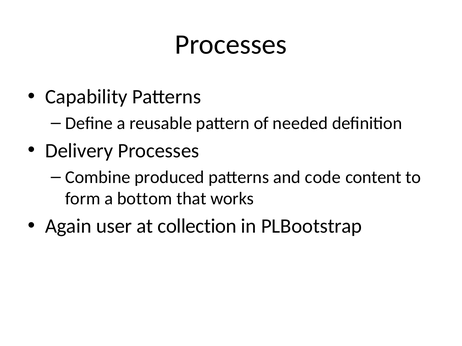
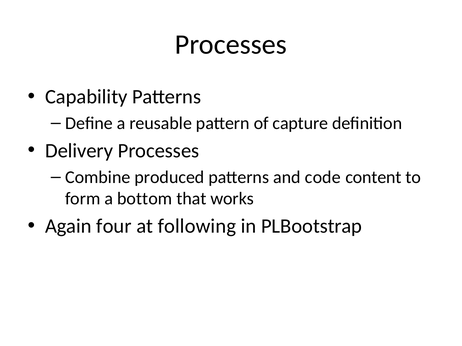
needed: needed -> capture (300, 123)
user: user -> four (114, 226)
collection: collection -> following (197, 226)
